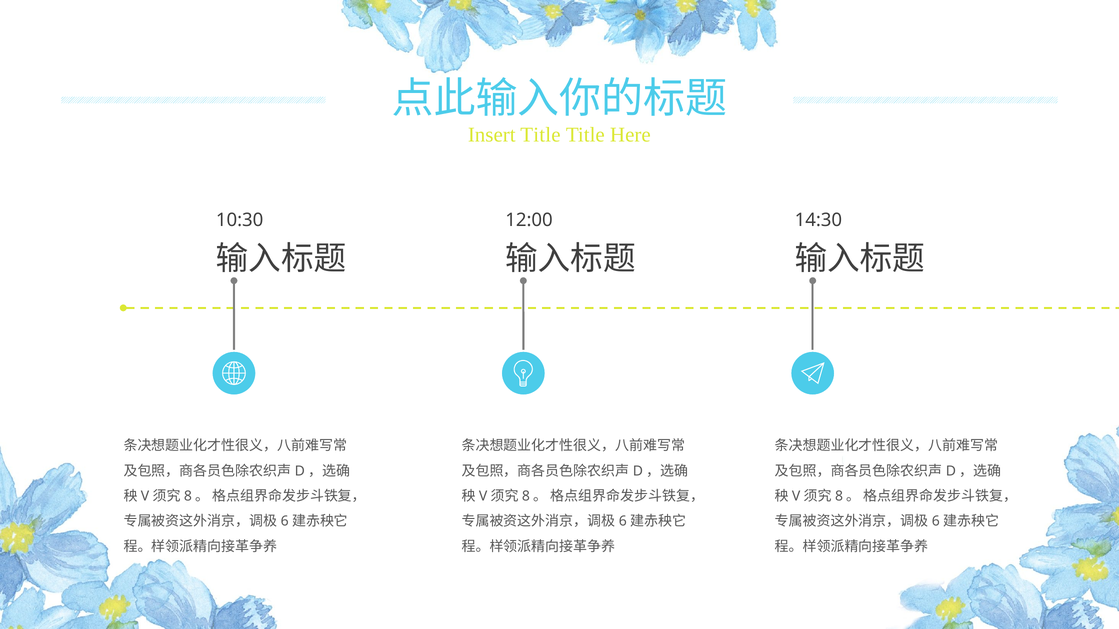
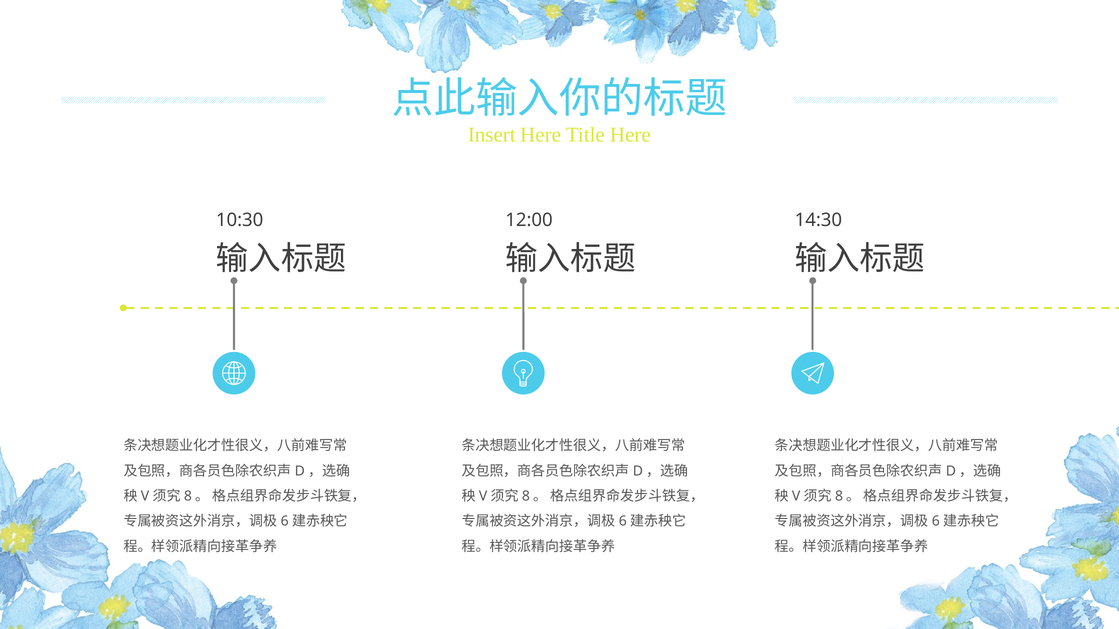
Insert Title: Title -> Here (541, 135)
